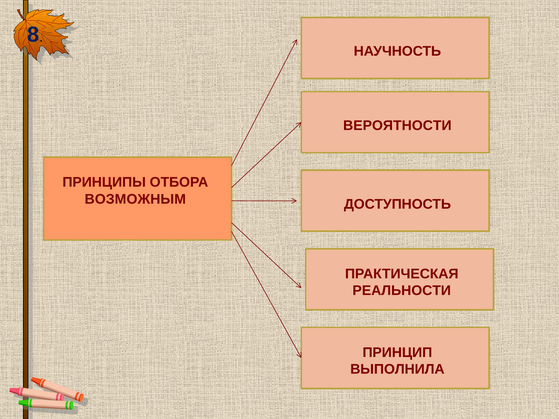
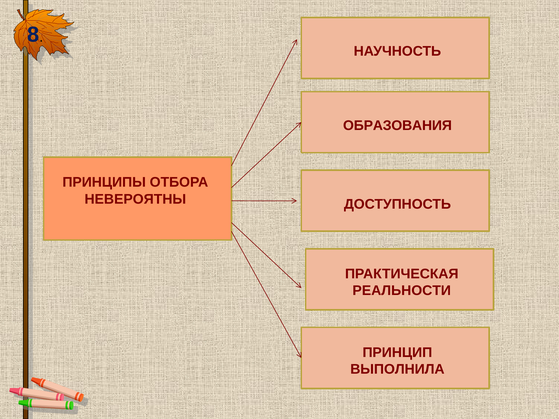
ВЕРОЯТНОСТИ: ВЕРОЯТНОСТИ -> ОБРАЗОВАНИЯ (397, 126)
ВОЗМОЖНЫМ: ВОЗМОЖНЫМ -> НЕВЕРОЯТНЫ (135, 199)
